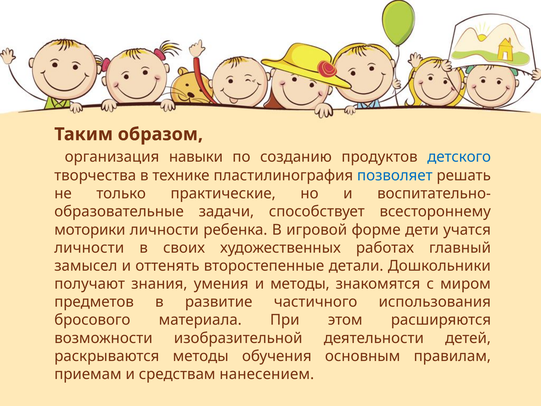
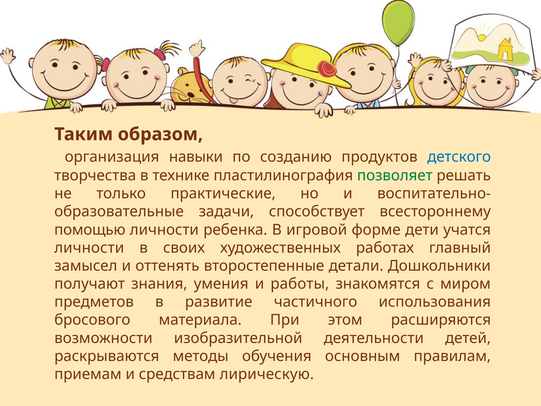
позволяет colour: blue -> green (395, 175)
моторики: моторики -> помощью (90, 230)
и методы: методы -> работы (300, 284)
нанесением: нанесением -> лирическую (267, 374)
